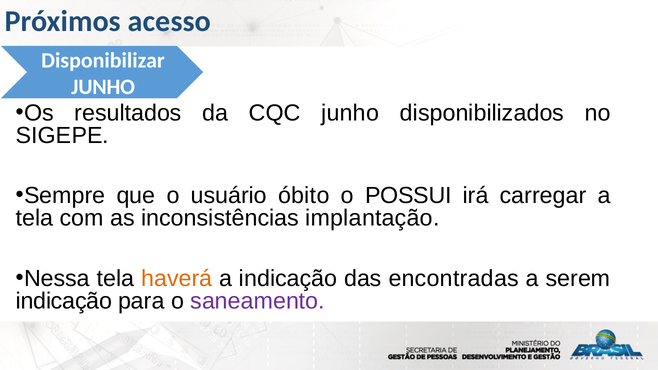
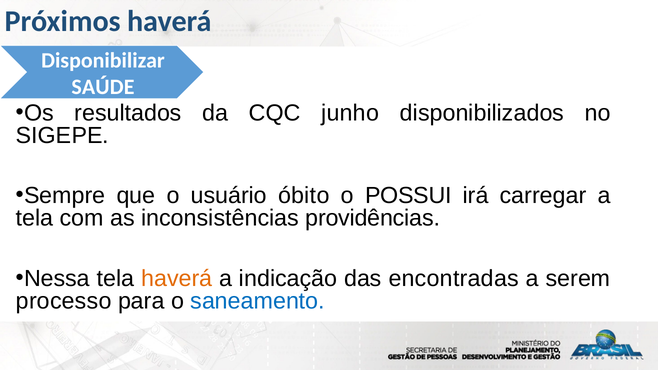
Próximos acesso: acesso -> haverá (170, 21)
JUNHO: JUNHO -> SAÚDE (103, 87)
implantação: implantação -> providências (373, 218)
indicação: indicação -> processo (64, 301)
saneamento colour: purple -> blue (258, 301)
